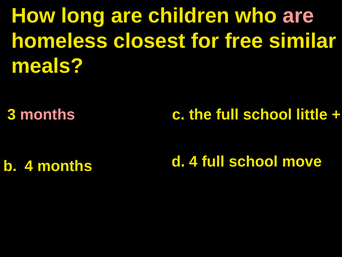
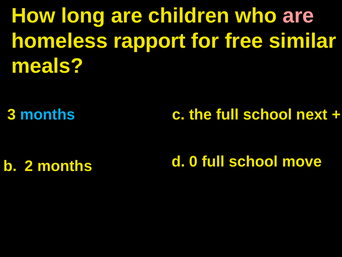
closest: closest -> rapport (150, 41)
months colour: pink -> light blue (48, 114)
little: little -> next (312, 114)
d 4: 4 -> 0 (193, 161)
4: 4 -> 2 (29, 166)
